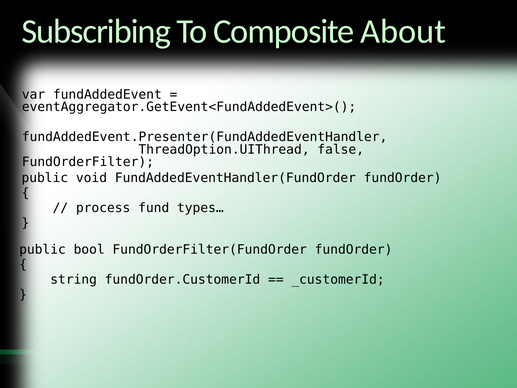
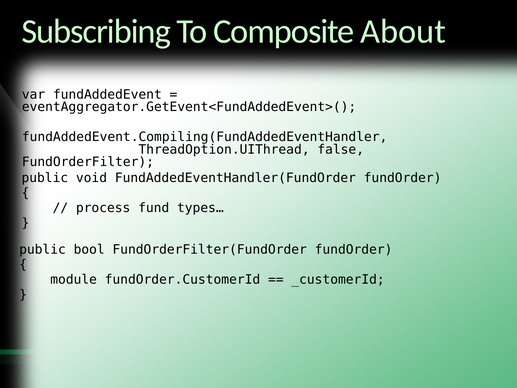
fundAddedEvent.Presenter(FundAddedEventHandler: fundAddedEvent.Presenter(FundAddedEventHandler -> fundAddedEvent.Compiling(FundAddedEventHandler (205, 137)
string: string -> module (74, 279)
